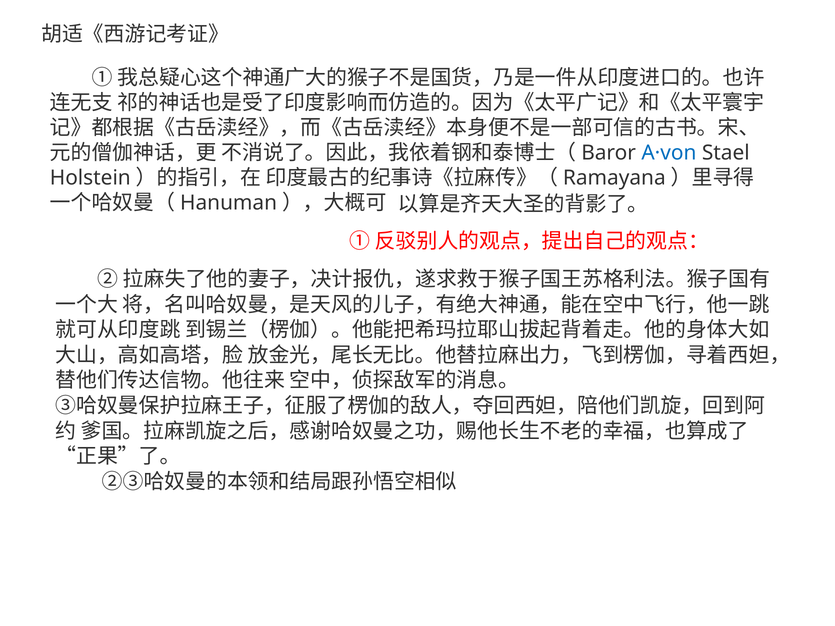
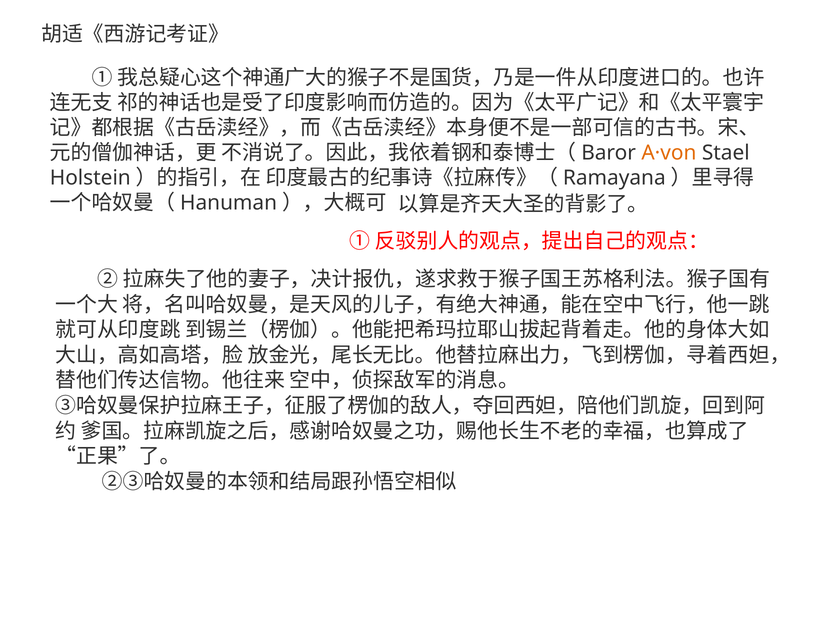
A·von colour: blue -> orange (669, 153)
